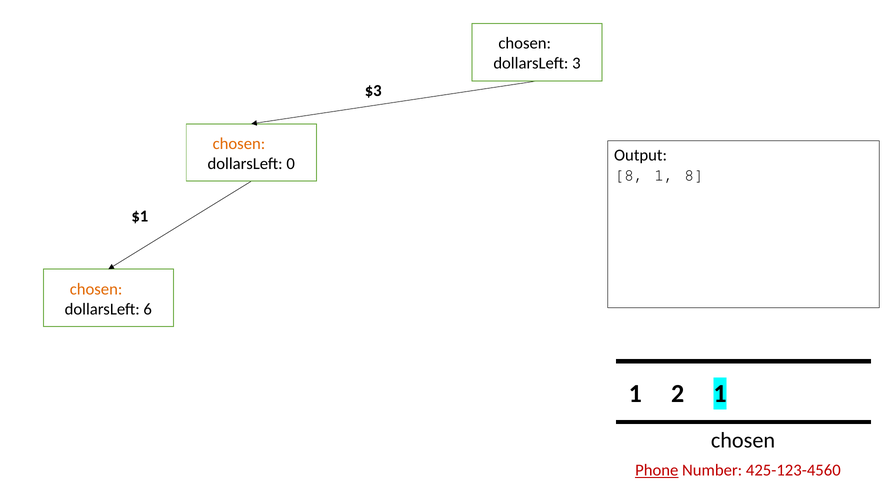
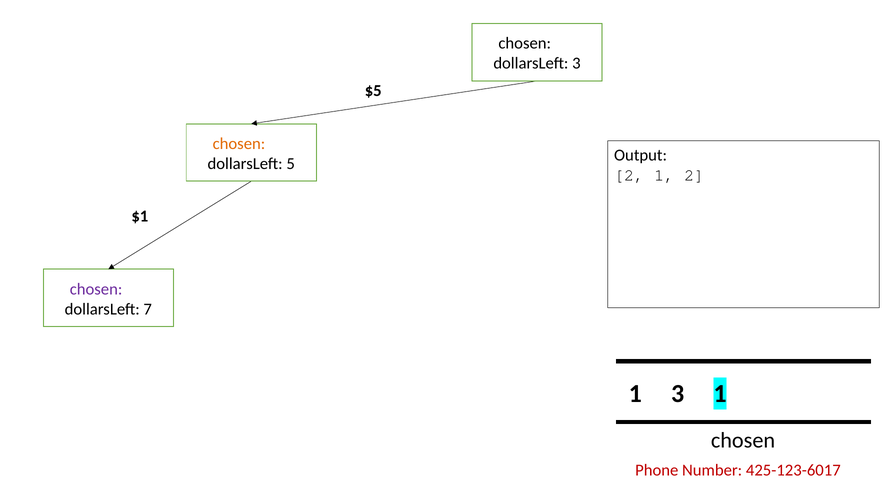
$3: $3 -> $5 (373, 91)
0: 0 -> 5 (291, 164)
8: 8 -> 2 (629, 175)
1 8: 8 -> 2 (694, 175)
chosen colour: orange -> purple (96, 289)
6: 6 -> 7 (148, 309)
1 2: 2 -> 3 (678, 394)
Phone underline: present -> none (657, 470)
425-123-4560: 425-123-4560 -> 425-123-6017 (793, 470)
